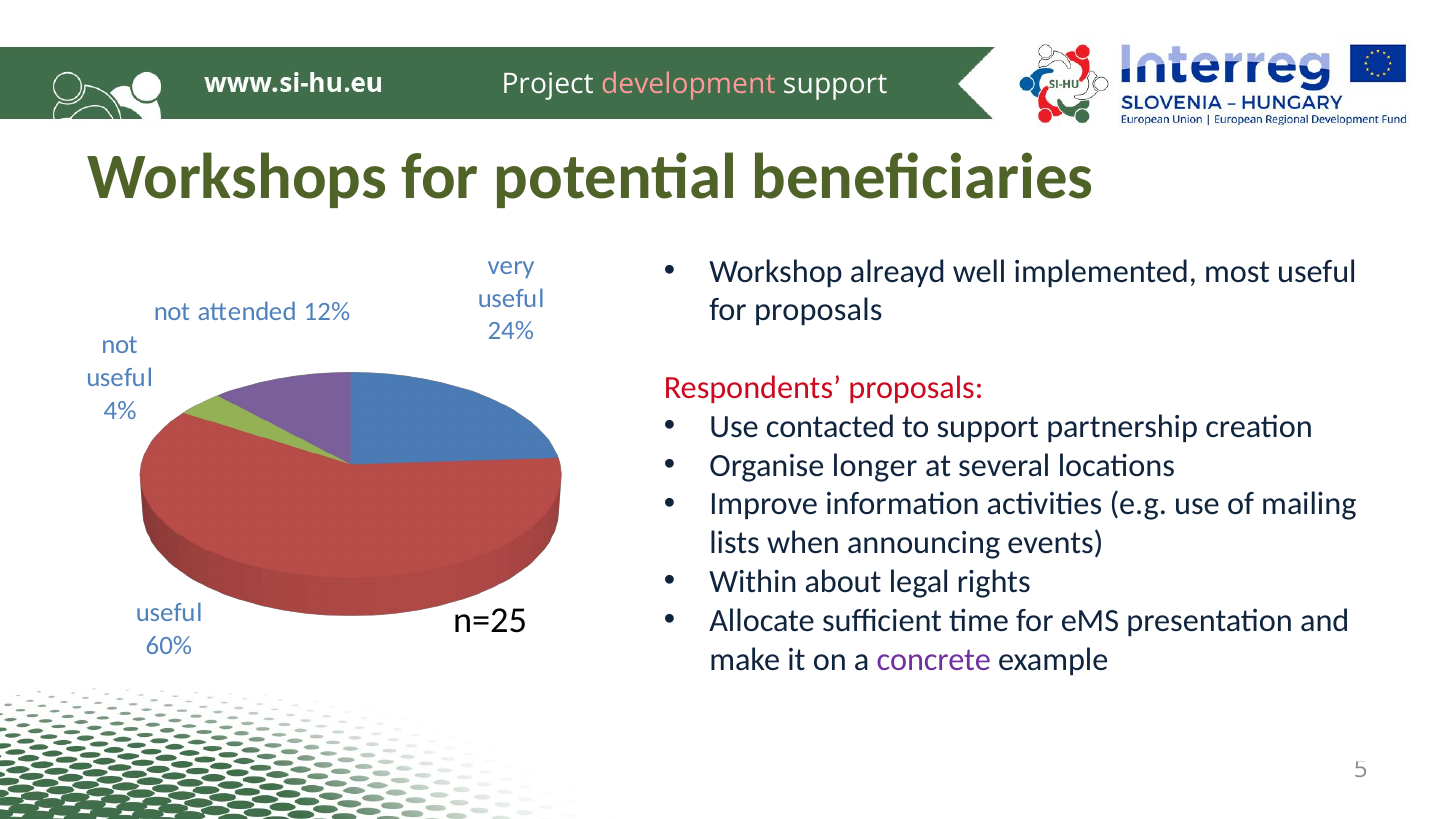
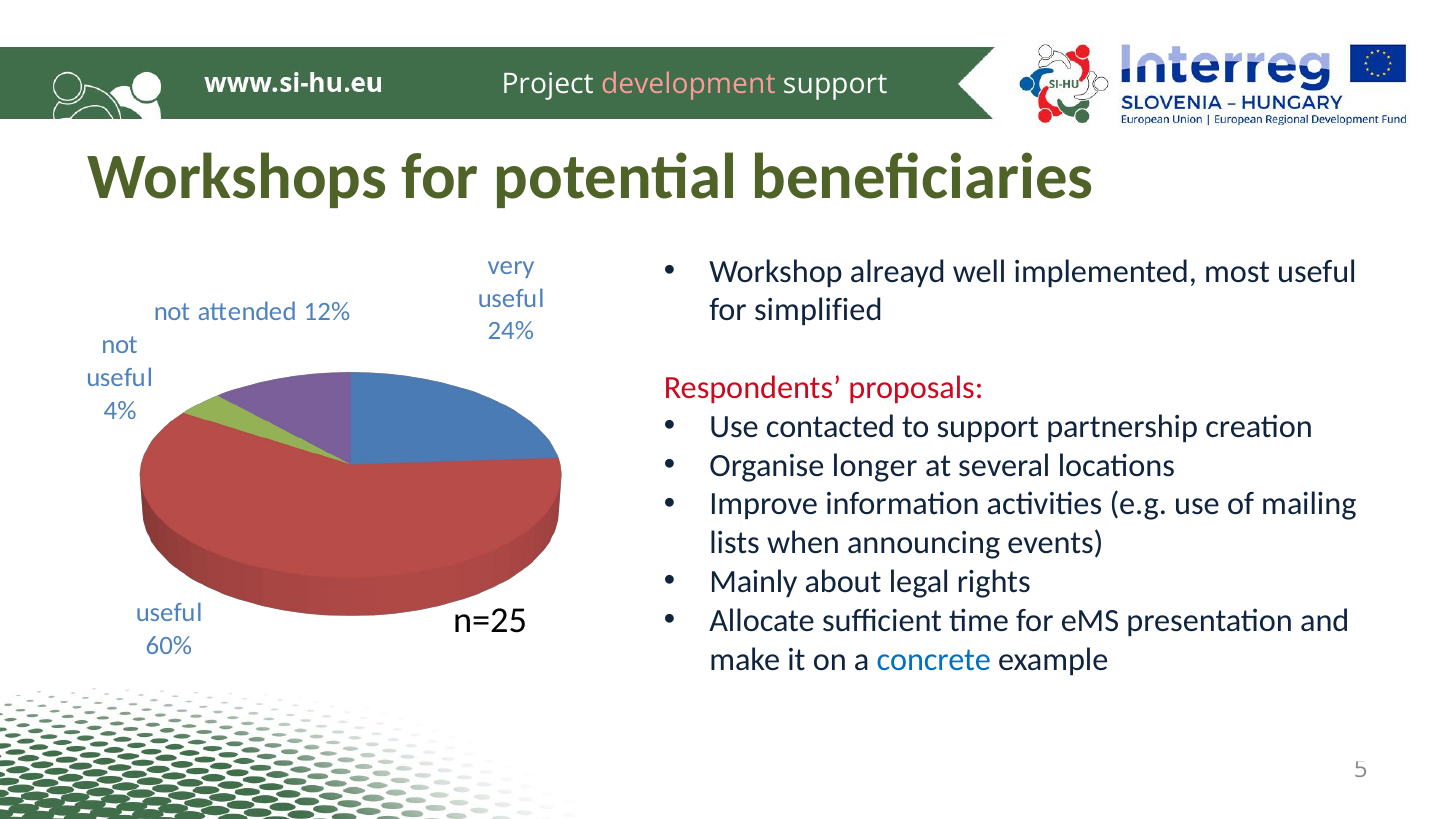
for proposals: proposals -> simplified (818, 310)
Within: Within -> Mainly (753, 581)
concrete colour: purple -> blue (934, 659)
